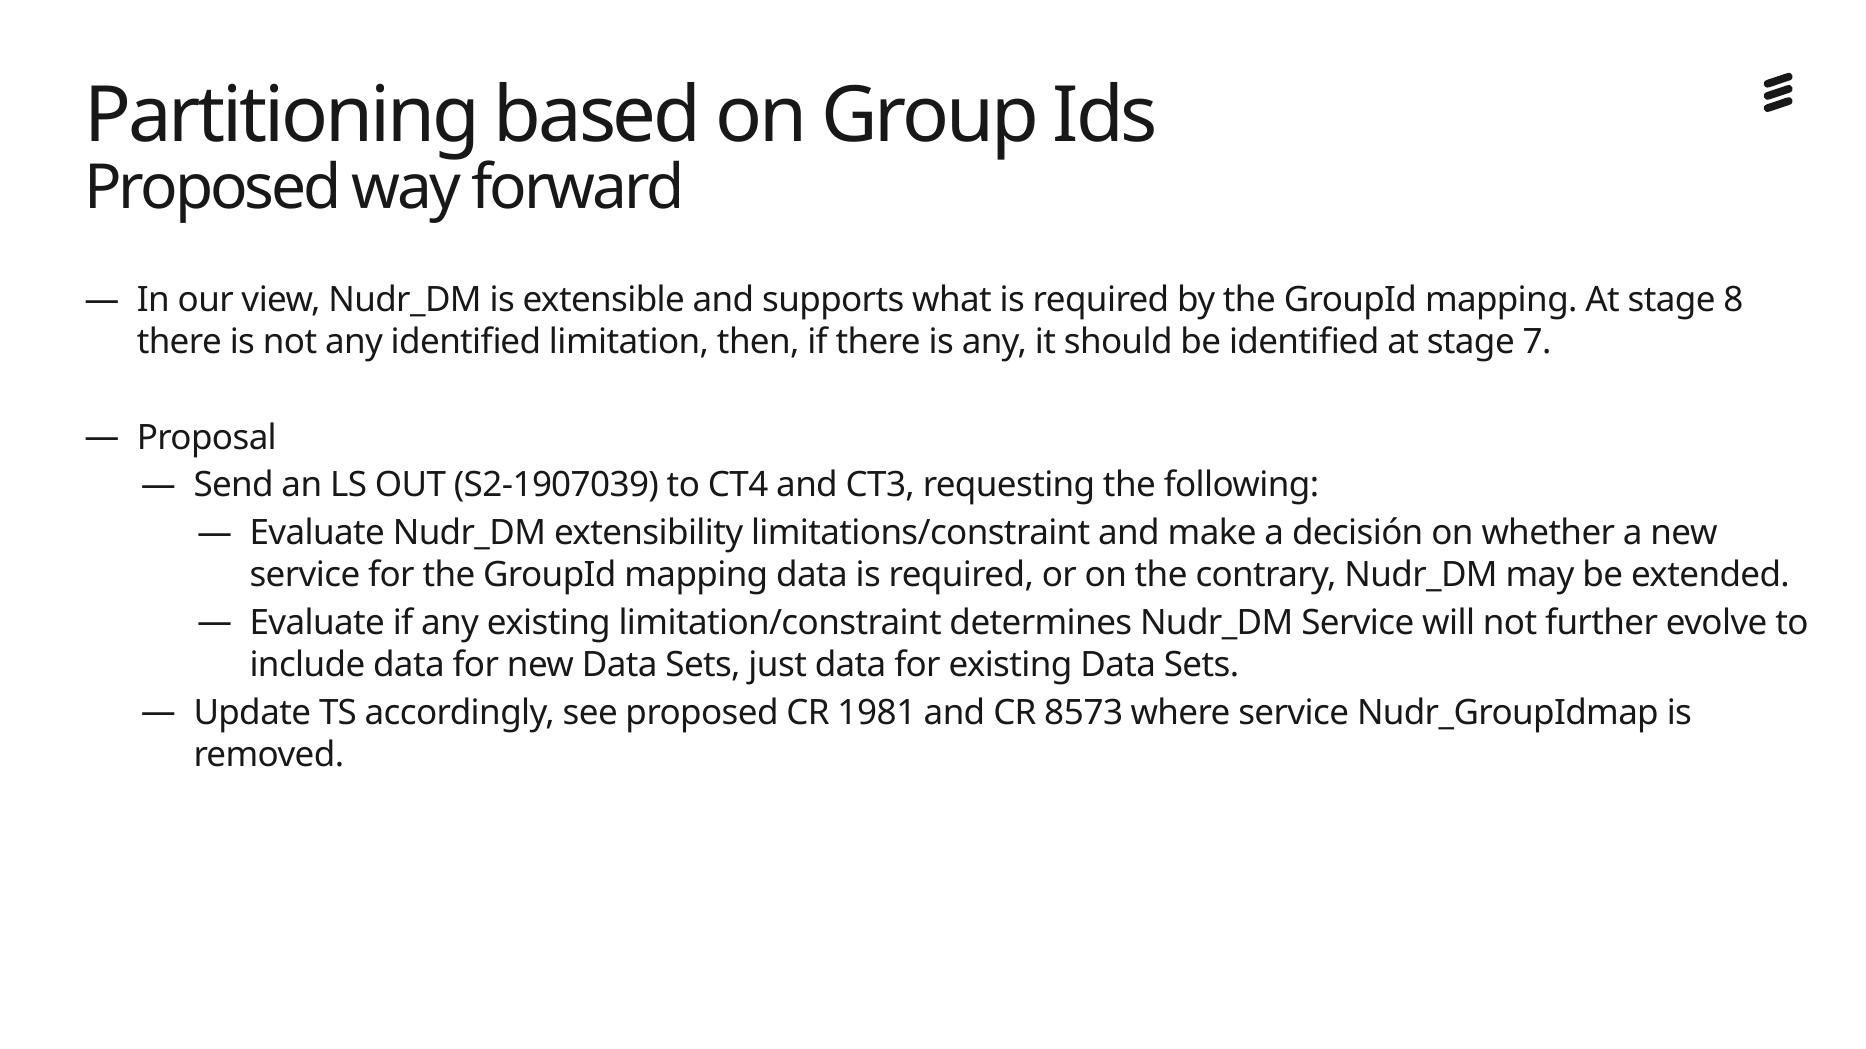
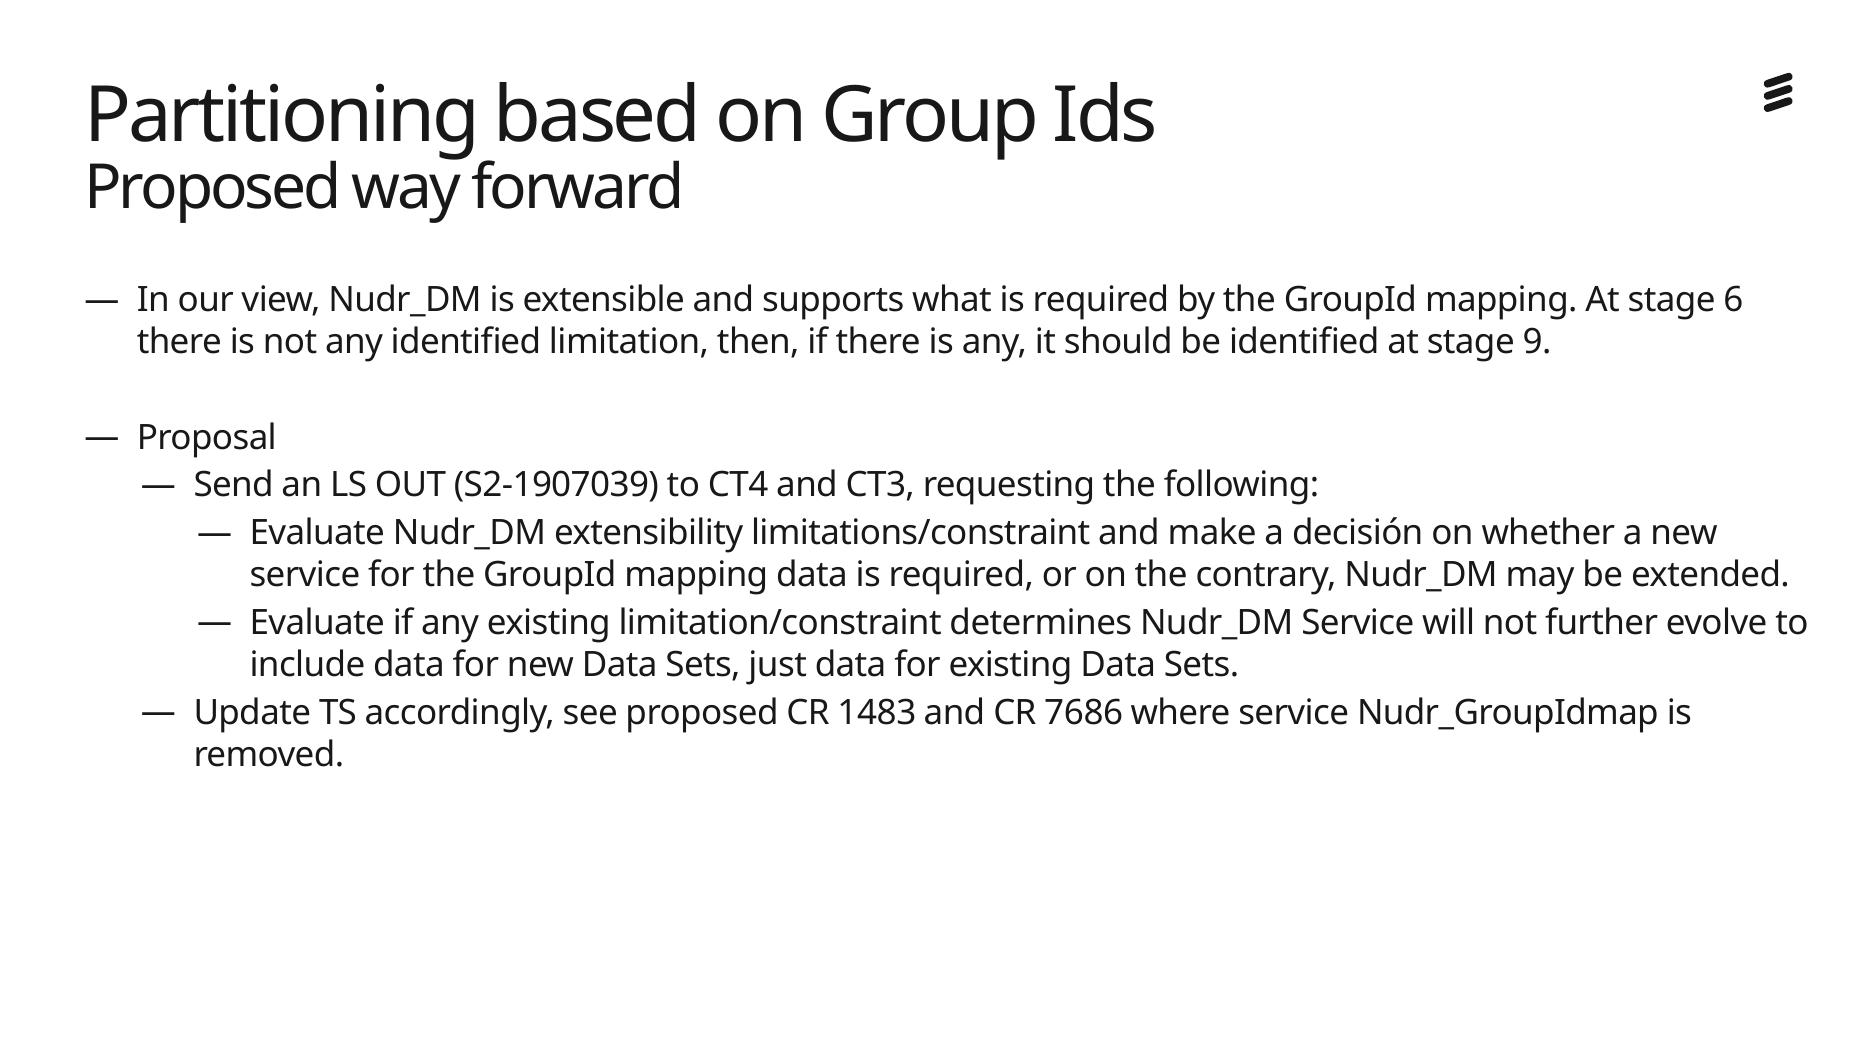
8: 8 -> 6 (1733, 300)
7: 7 -> 9 (1537, 342)
1981: 1981 -> 1483 (877, 713)
8573: 8573 -> 7686 (1084, 713)
